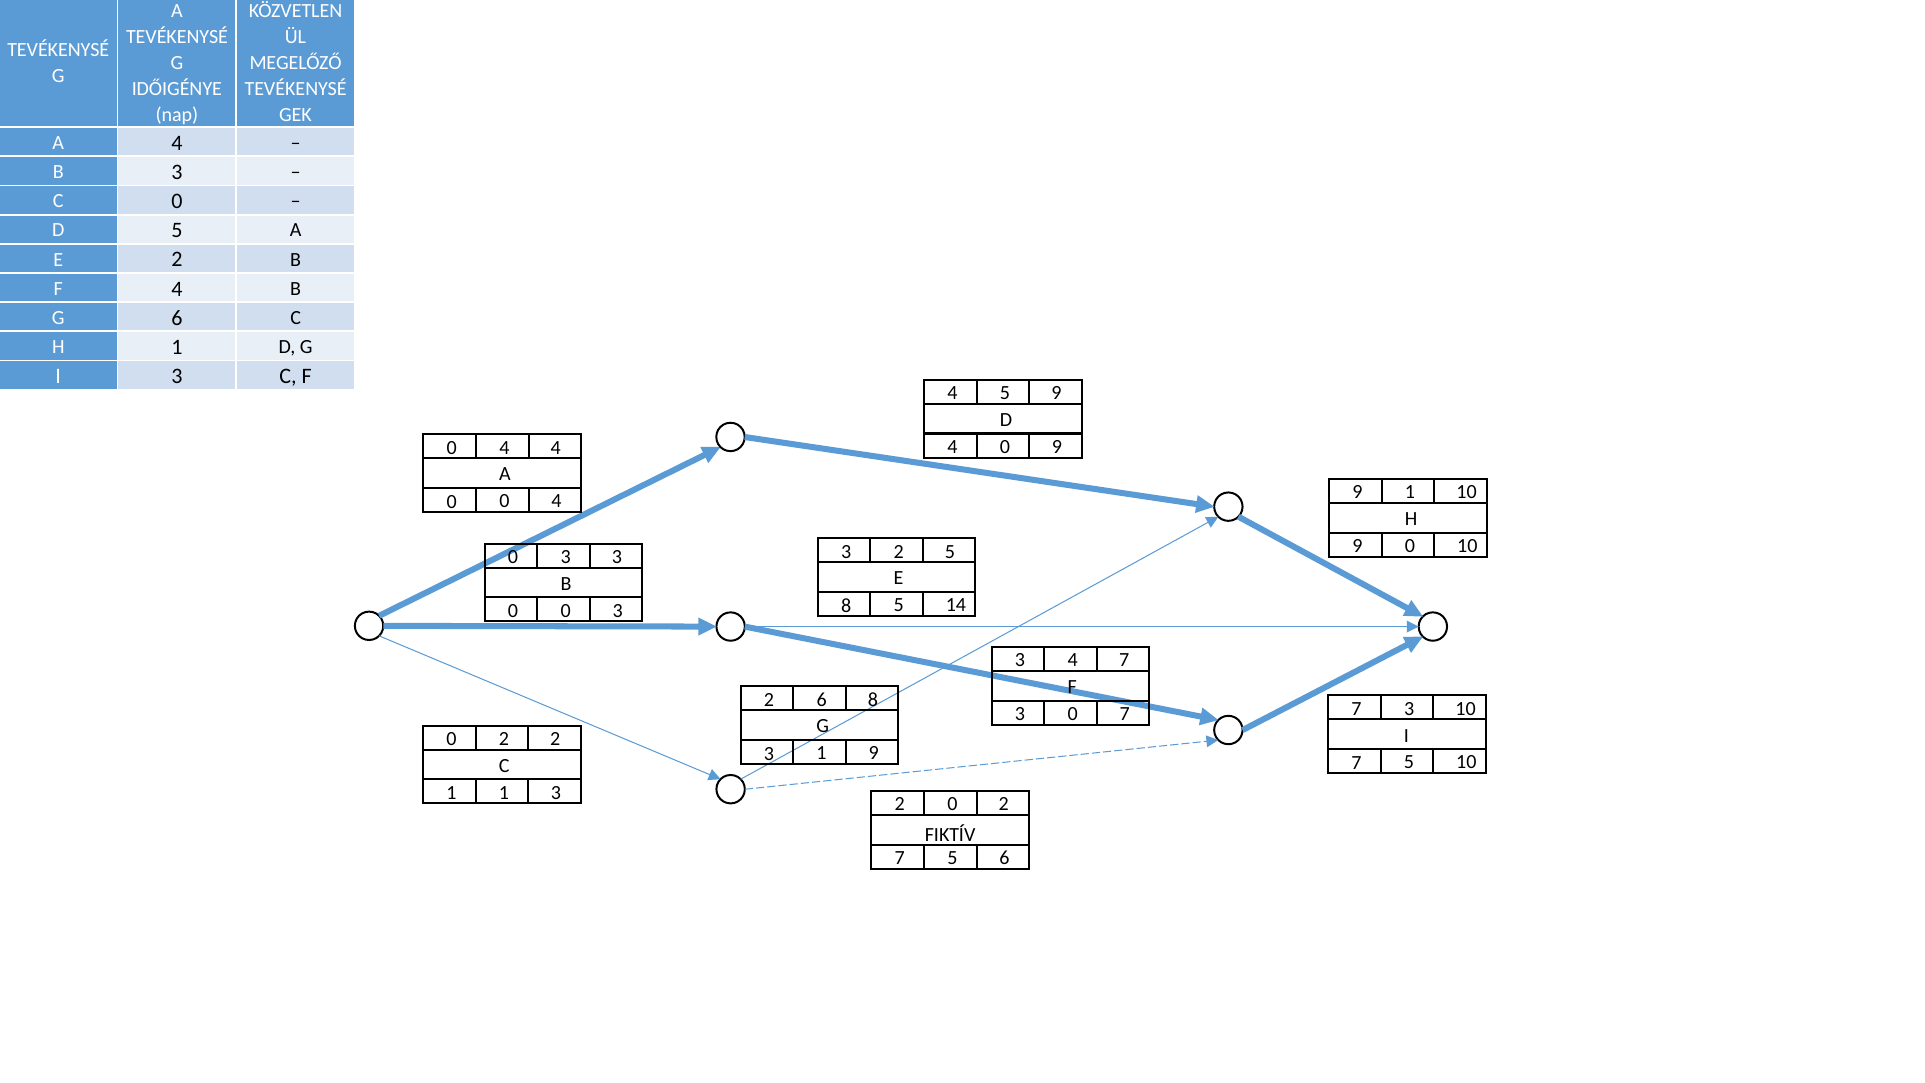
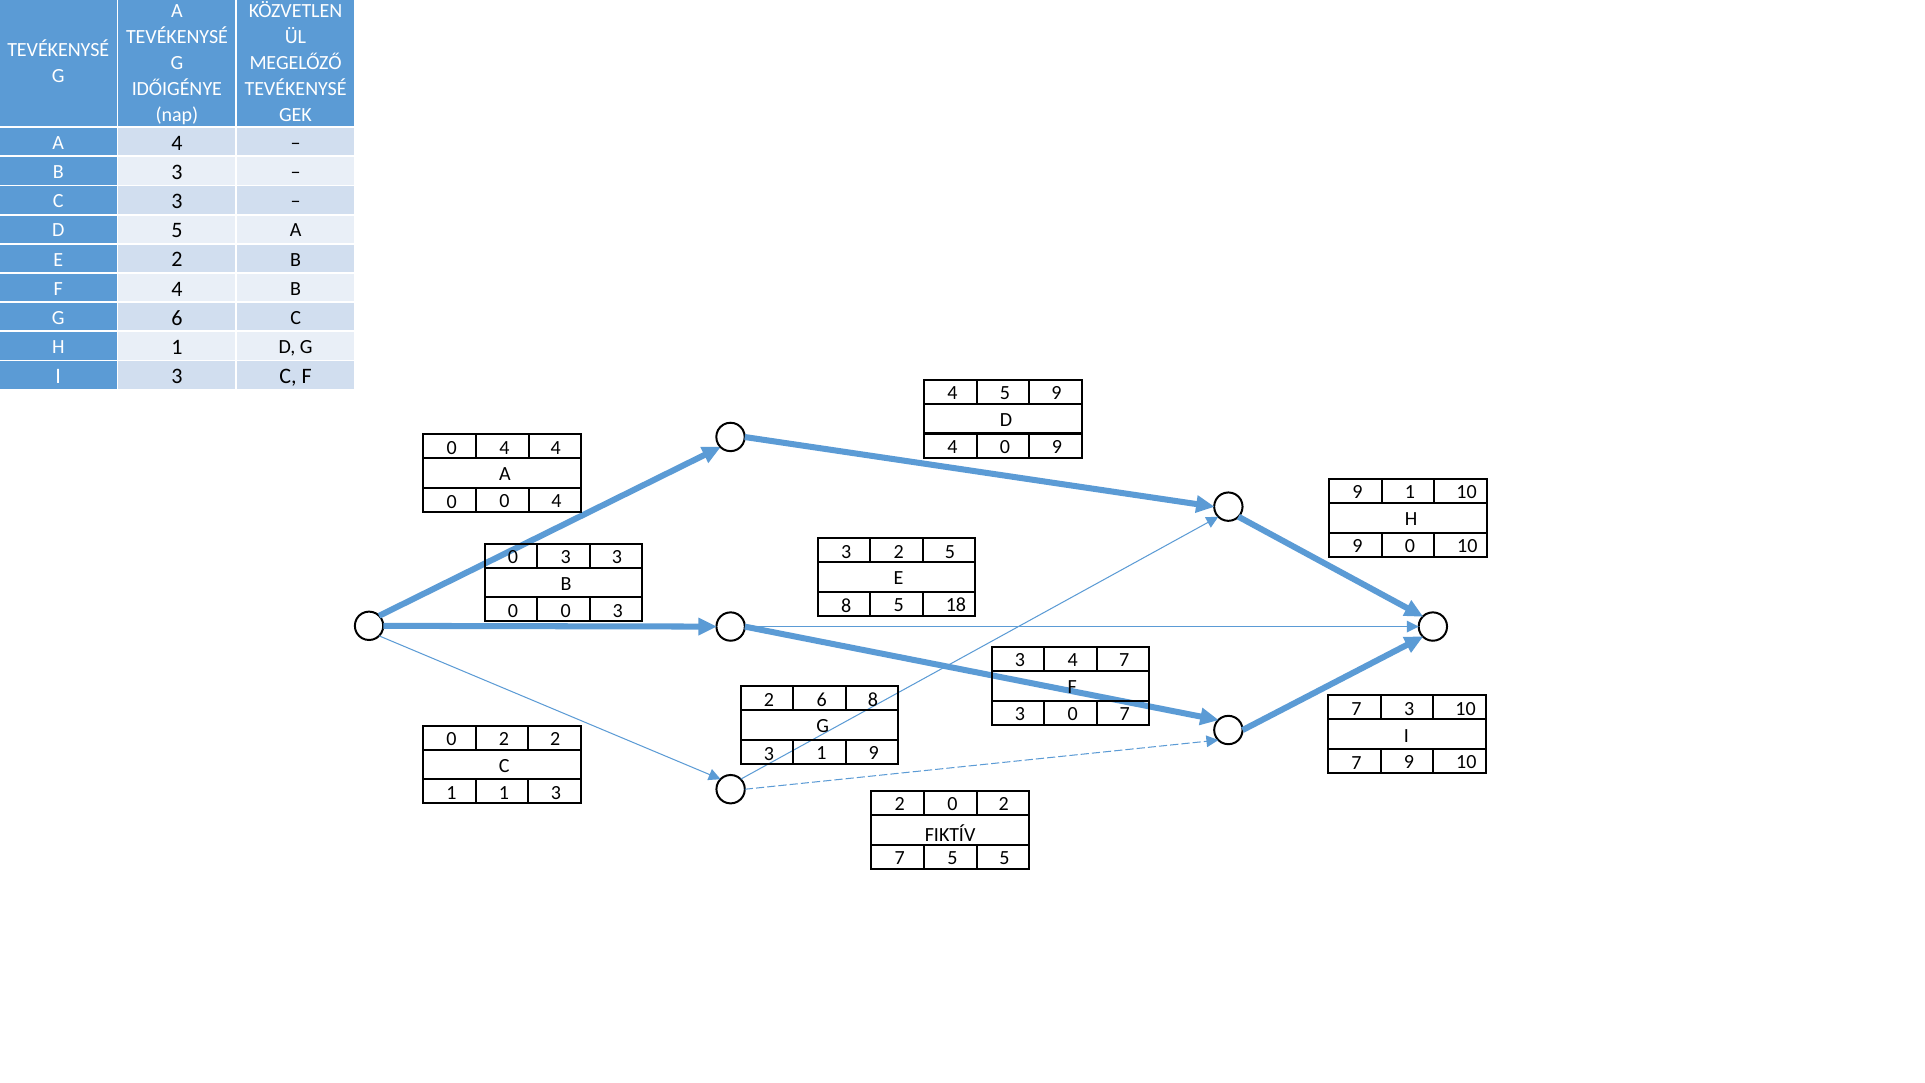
0: 0 -> 3 (177, 201)
14: 14 -> 18 (956, 605)
5: 5 -> 9 (1409, 762)
5 6: 6 -> 5 (1004, 858)
